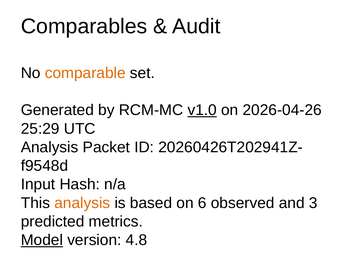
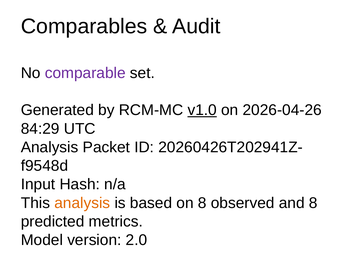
comparable colour: orange -> purple (85, 73)
25:29: 25:29 -> 84:29 (40, 129)
on 6: 6 -> 8 (202, 203)
and 3: 3 -> 8 (313, 203)
Model underline: present -> none (42, 240)
4.8: 4.8 -> 2.0 (136, 240)
